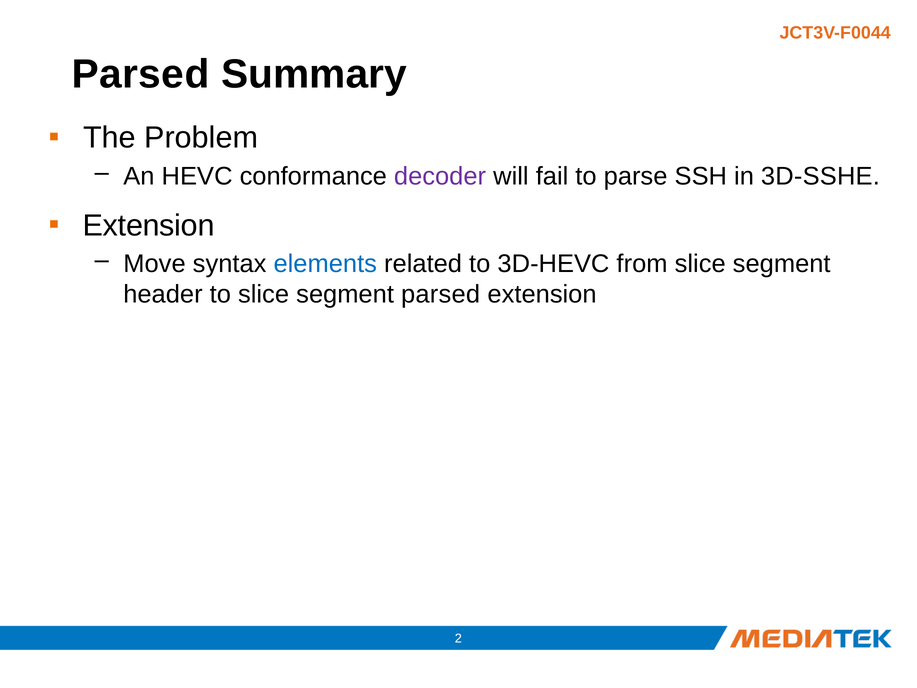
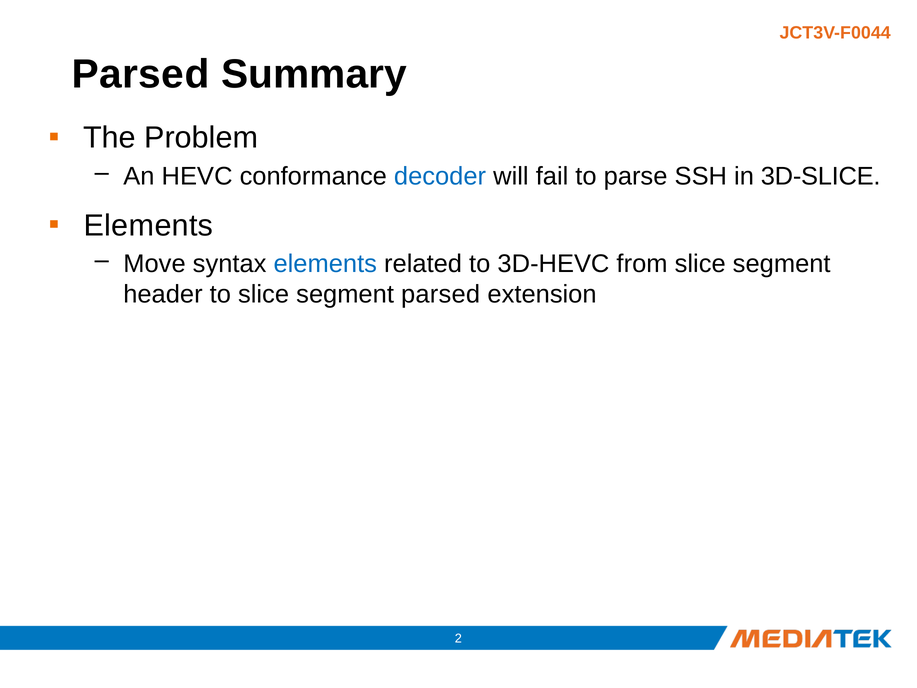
decoder colour: purple -> blue (440, 176)
3D-SSHE: 3D-SSHE -> 3D-SLICE (821, 176)
Extension: Extension -> Elements (148, 225)
